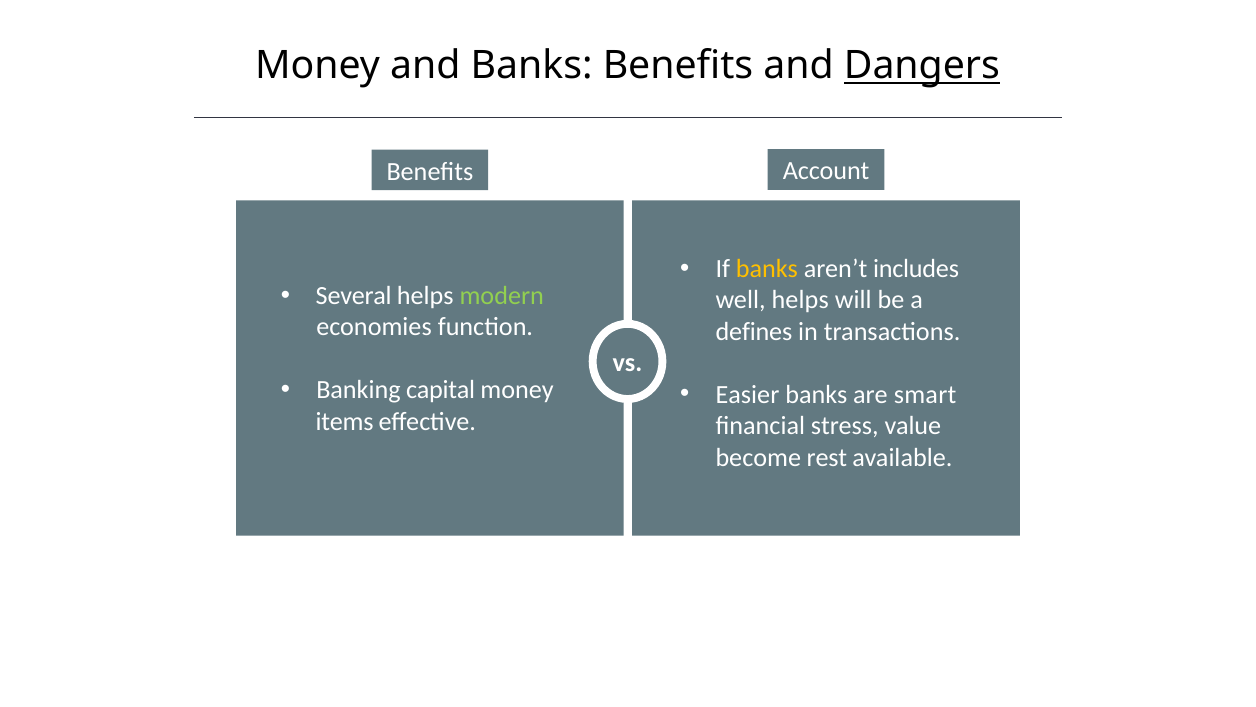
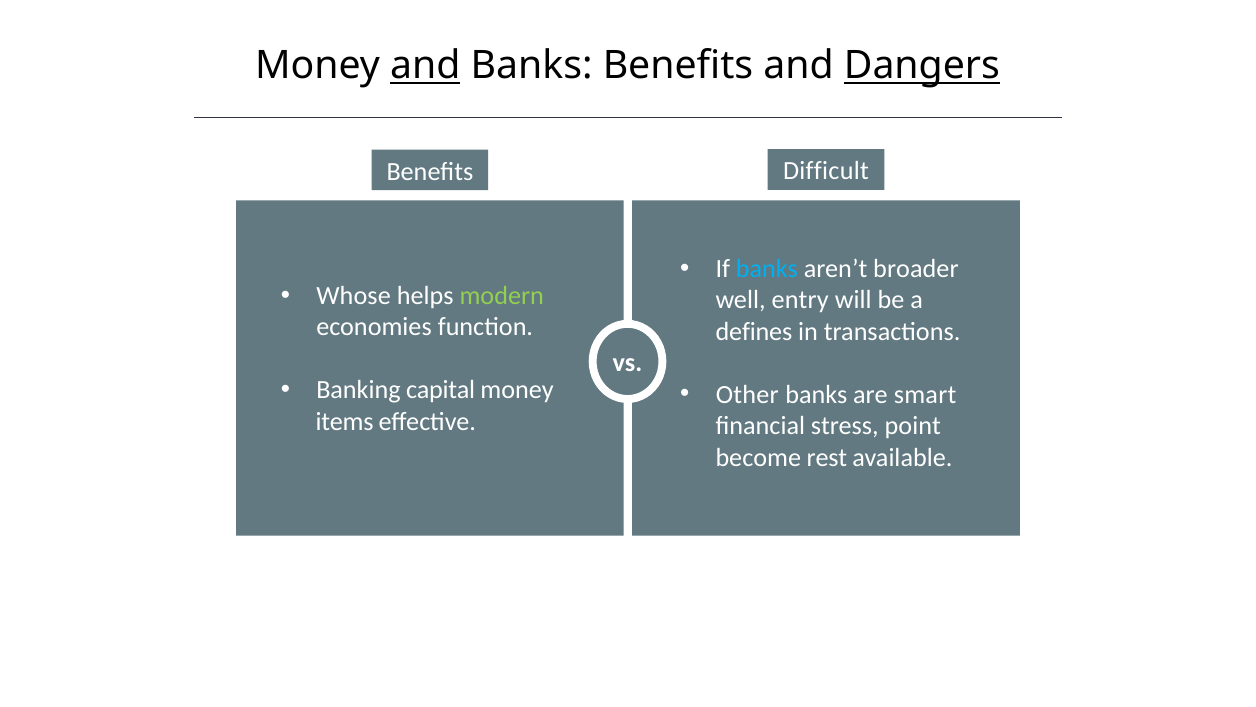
and underline: none -> present (425, 66)
Account: Account -> Difficult (826, 171)
banks colour: yellow -> light blue (767, 269)
includes: includes -> broader (916, 269)
Several: Several -> Whose (354, 296)
well helps: helps -> entry (800, 300)
Easier: Easier -> Other (747, 394)
value: value -> point (913, 426)
